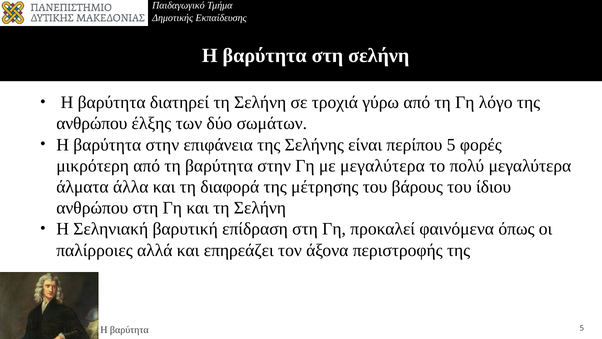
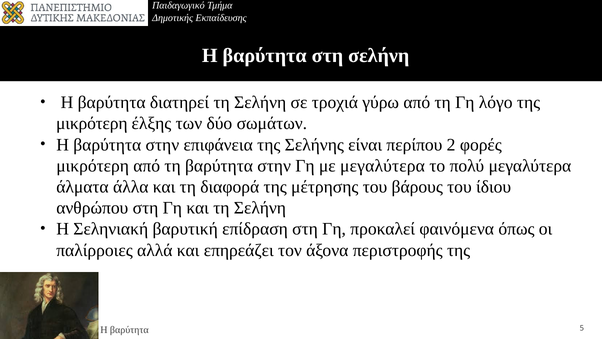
ανθρώπου: ανθρώπου -> μικρότερη (92, 124)
περίπου 5: 5 -> 2 (451, 145)
